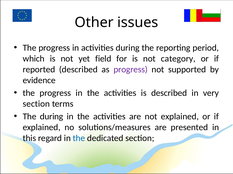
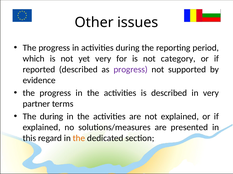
yet field: field -> very (103, 59)
section: section -> partner (36, 104)
the colour: blue -> orange (79, 139)
